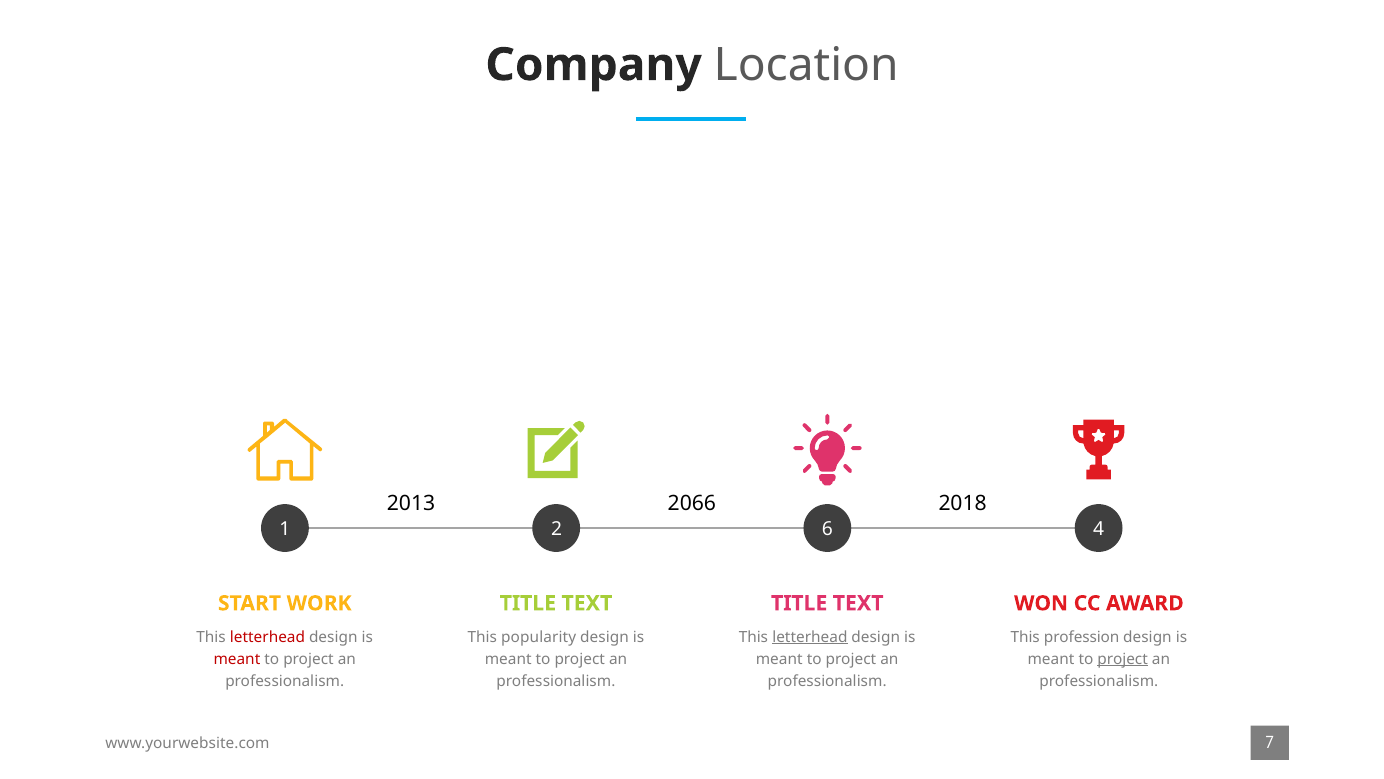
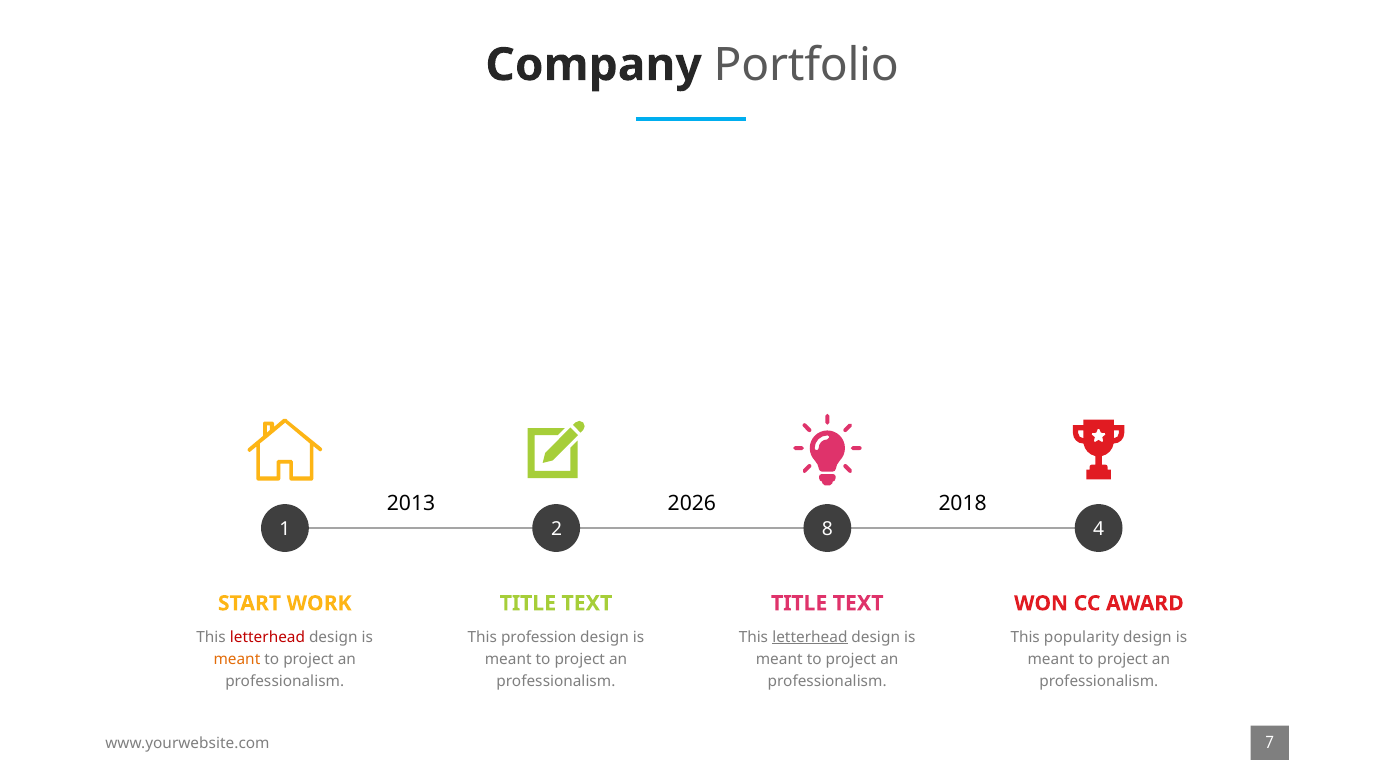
Location: Location -> Portfolio (806, 65)
2066: 2066 -> 2026 (692, 503)
6: 6 -> 8 (827, 529)
popularity: popularity -> profession (539, 637)
profession: profession -> popularity (1082, 637)
meant colour: red -> orange (237, 659)
project underline: present -> none (1123, 659)
